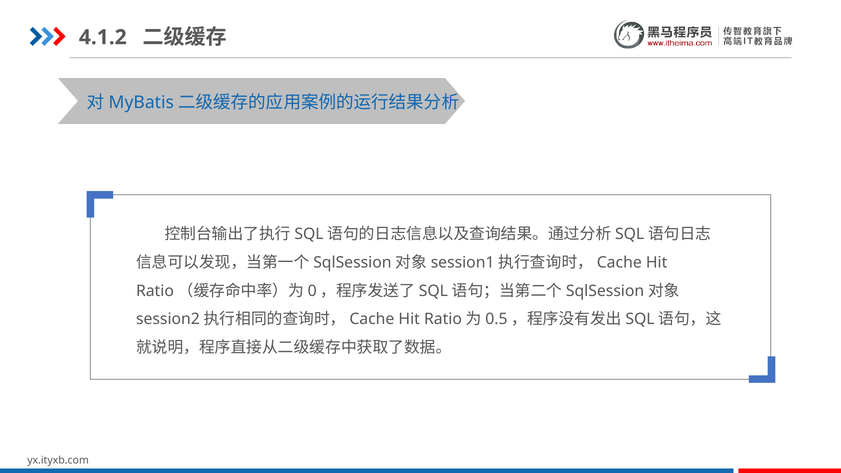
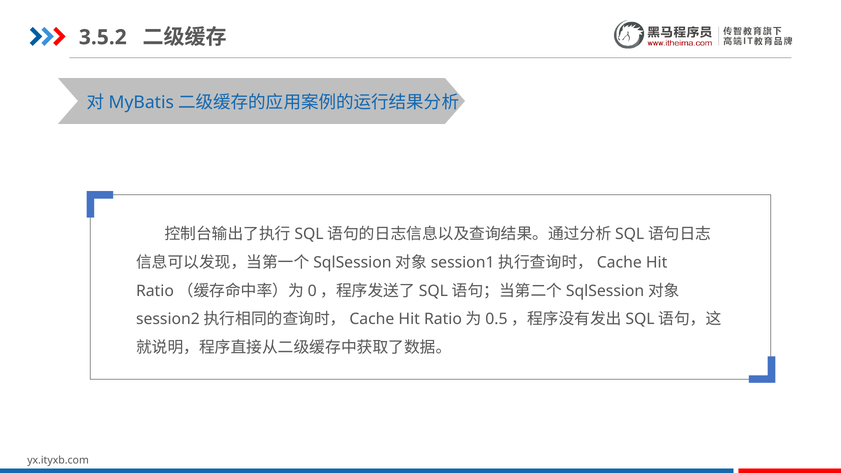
4.1.2: 4.1.2 -> 3.5.2 (103, 37)
